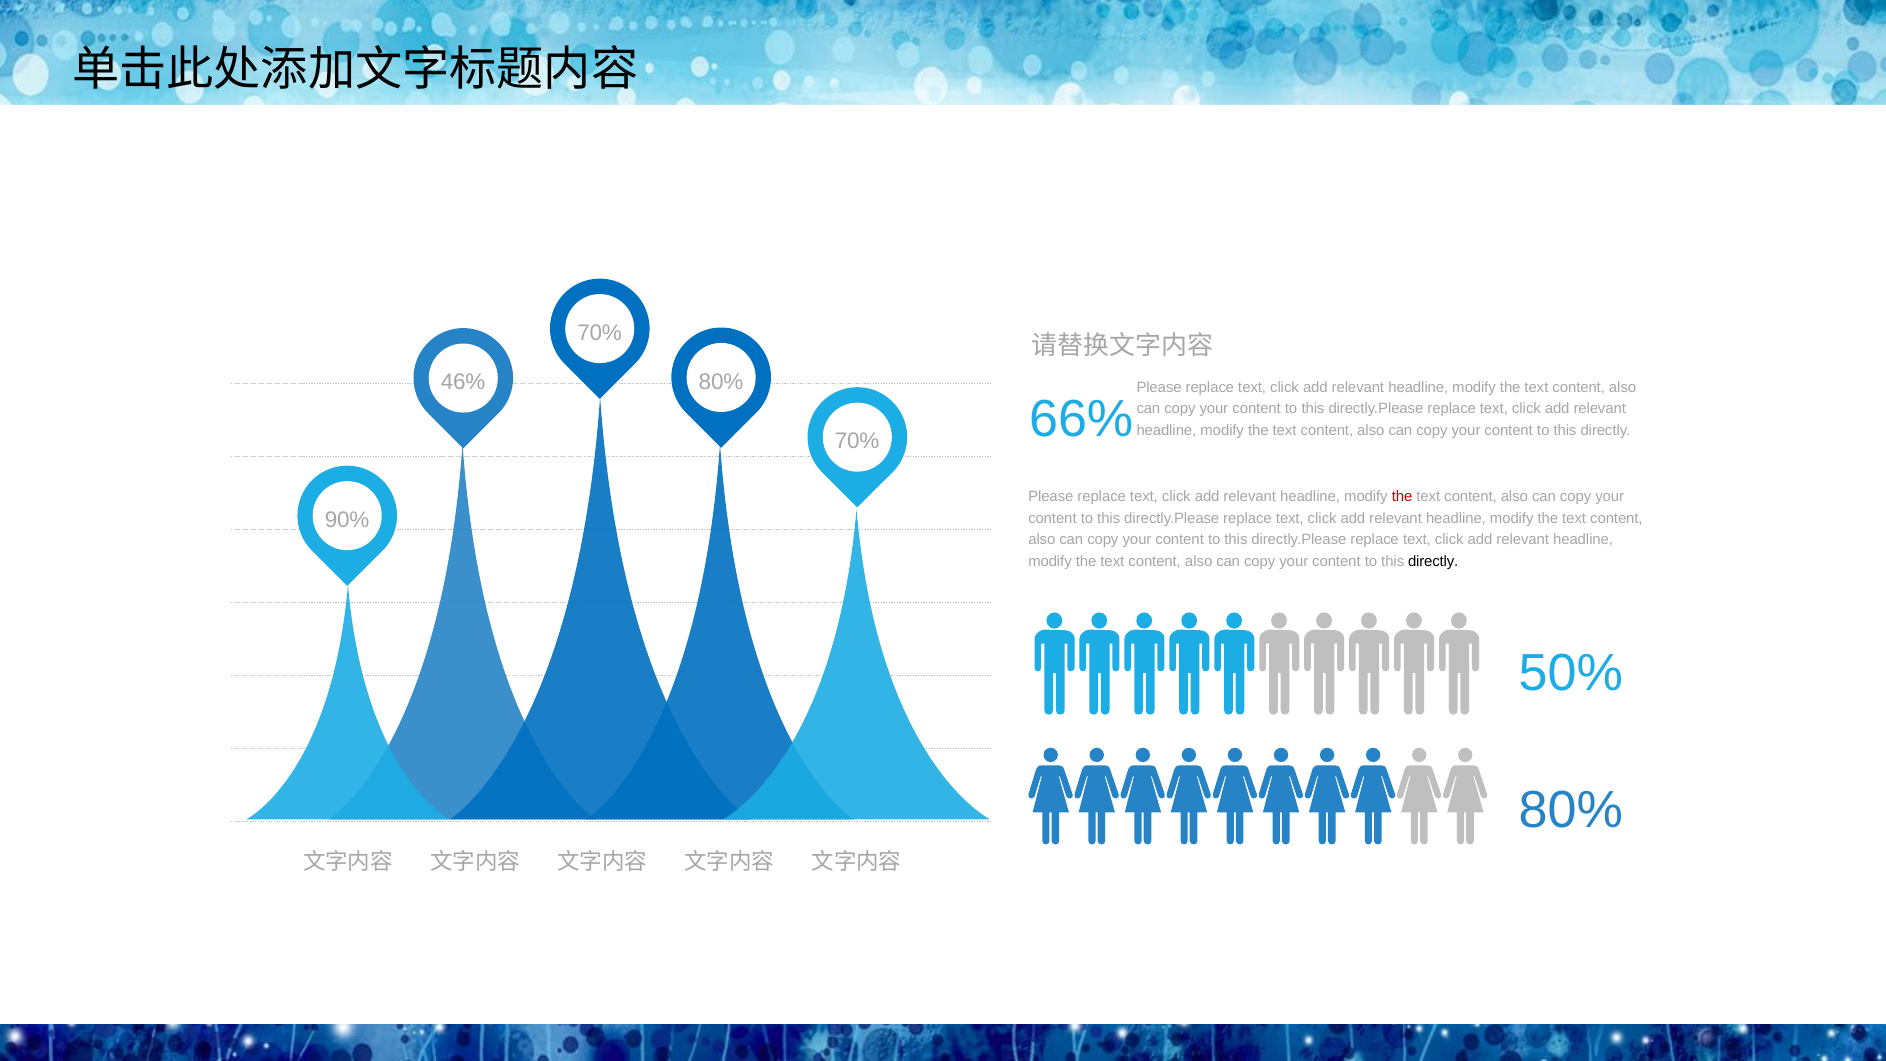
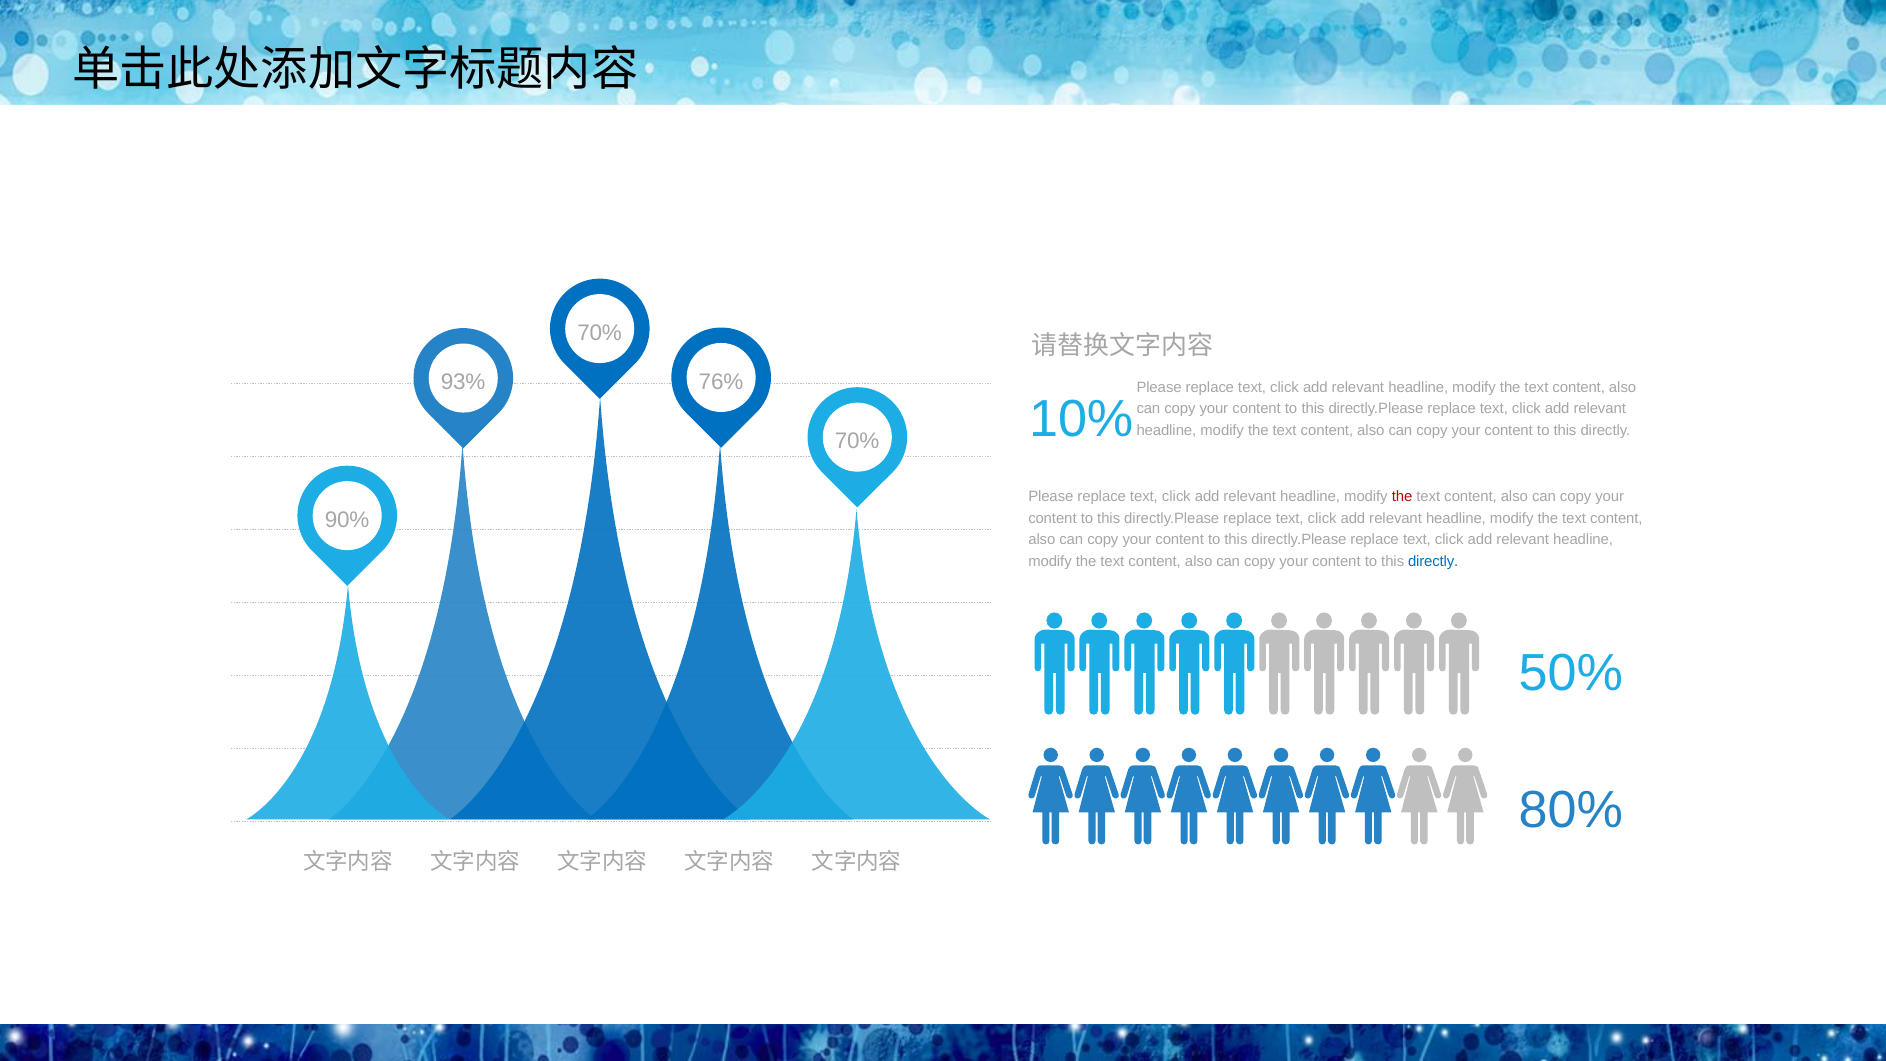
80%: 80% -> 76% (721, 382)
46%: 46% -> 93% (463, 382)
66%: 66% -> 10% (1081, 420)
directly colour: black -> blue (1433, 561)
